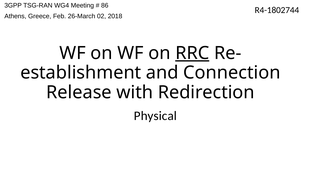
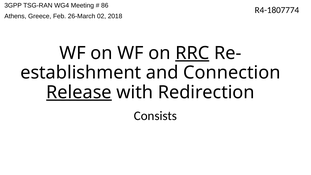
R4-1802744: R4-1802744 -> R4-1807774 (277, 10)
Release underline: none -> present (79, 92)
Physical: Physical -> Consists (155, 116)
